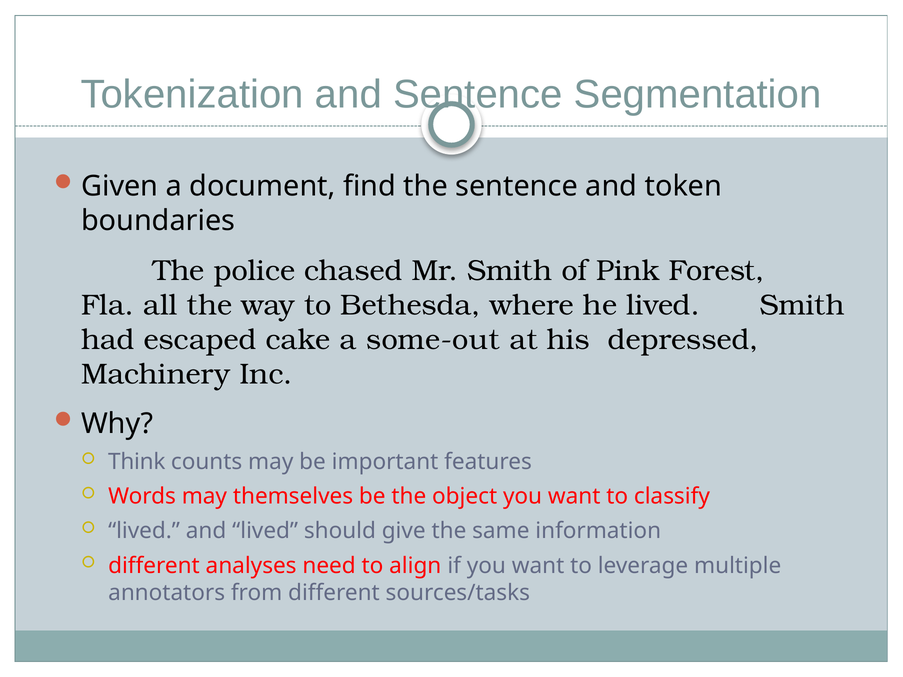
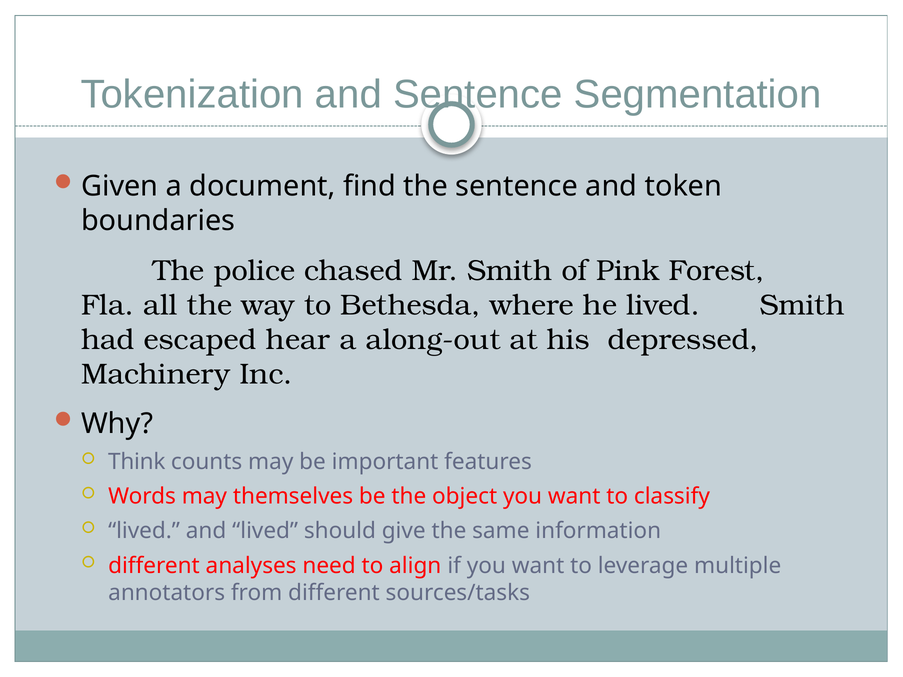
cake: cake -> hear (298, 340)
some-out: some-out -> along-out (433, 340)
